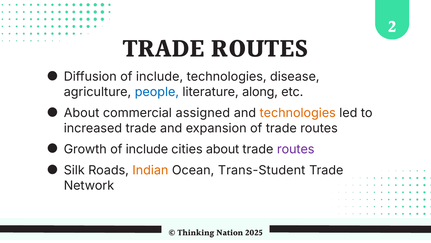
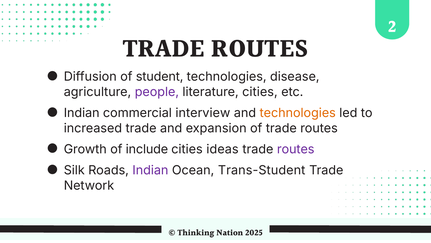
Diffusion of include: include -> student (160, 77)
people colour: blue -> purple (157, 92)
literature along: along -> cities (260, 92)
About: About -> Indian (82, 113)
assigned: assigned -> interview (203, 113)
cities about: about -> ideas (222, 149)
Indian colour: orange -> purple (150, 170)
